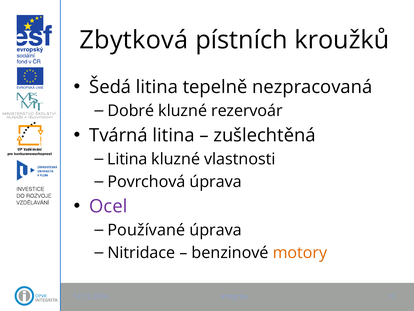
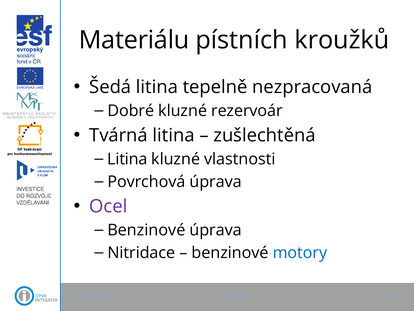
Zbytková: Zbytková -> Materiálu (134, 40)
Používané: Používané -> Benzinové (146, 230)
motory colour: orange -> blue (300, 252)
